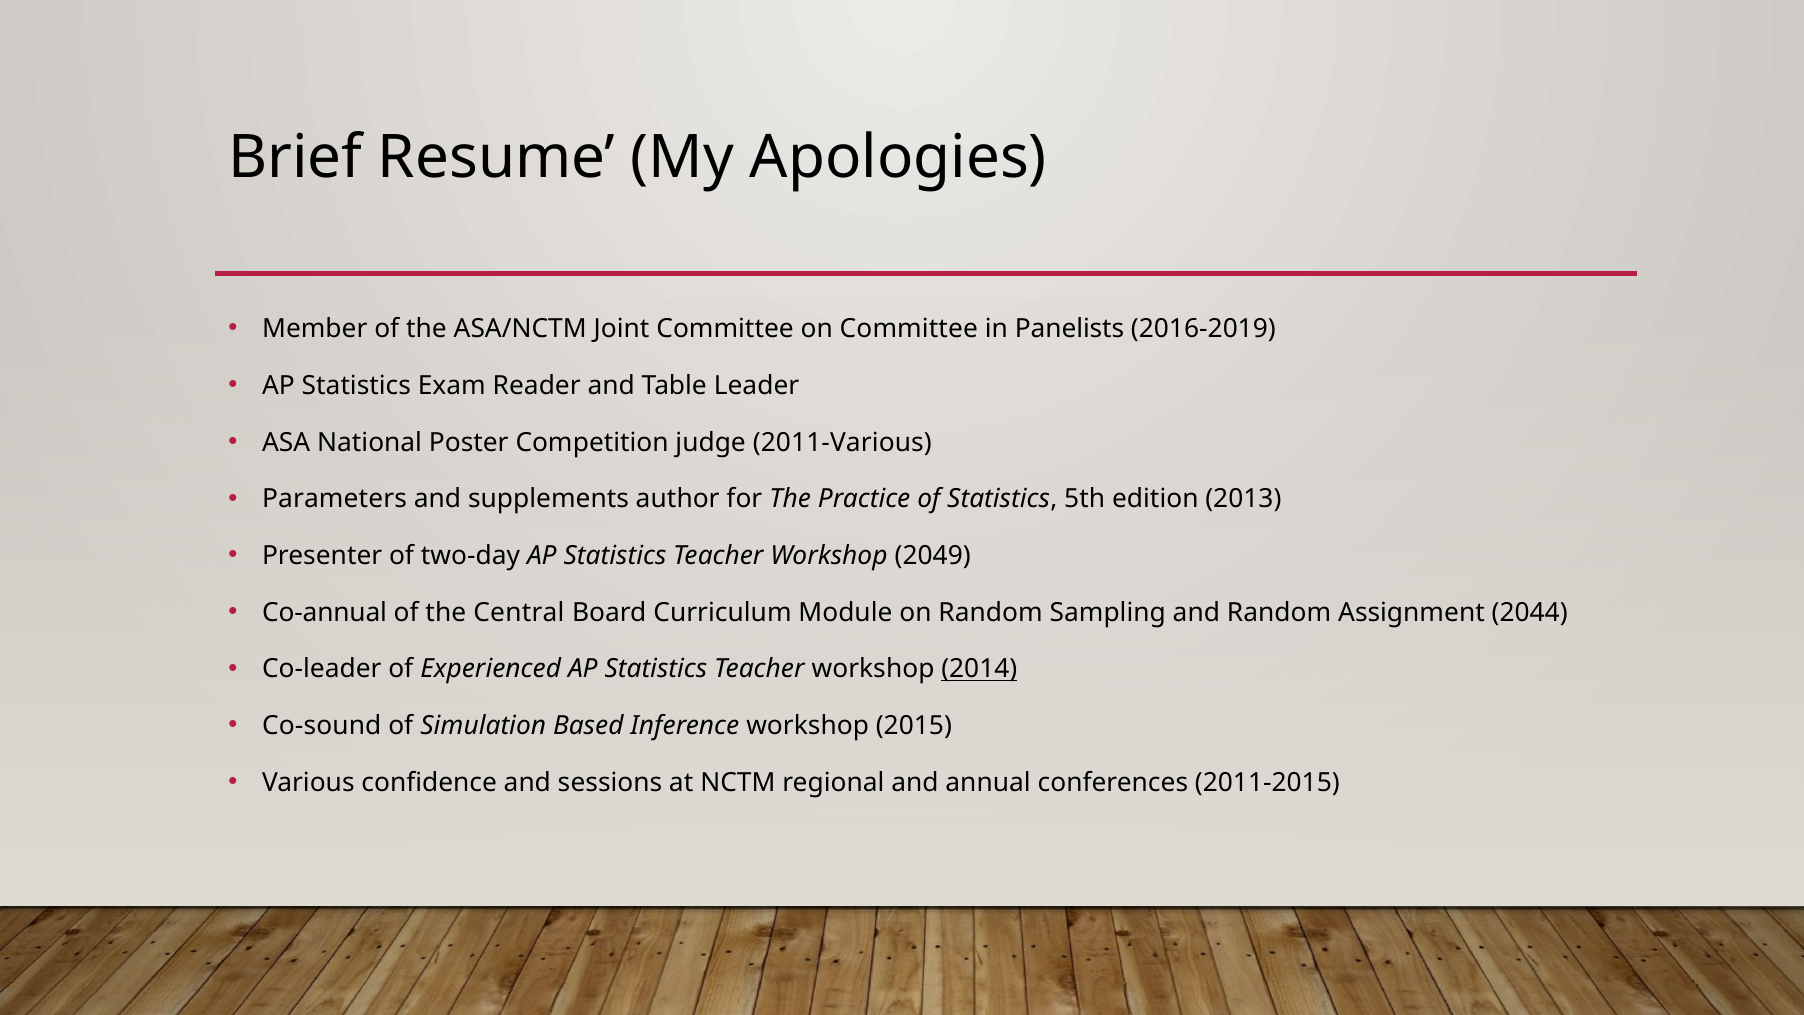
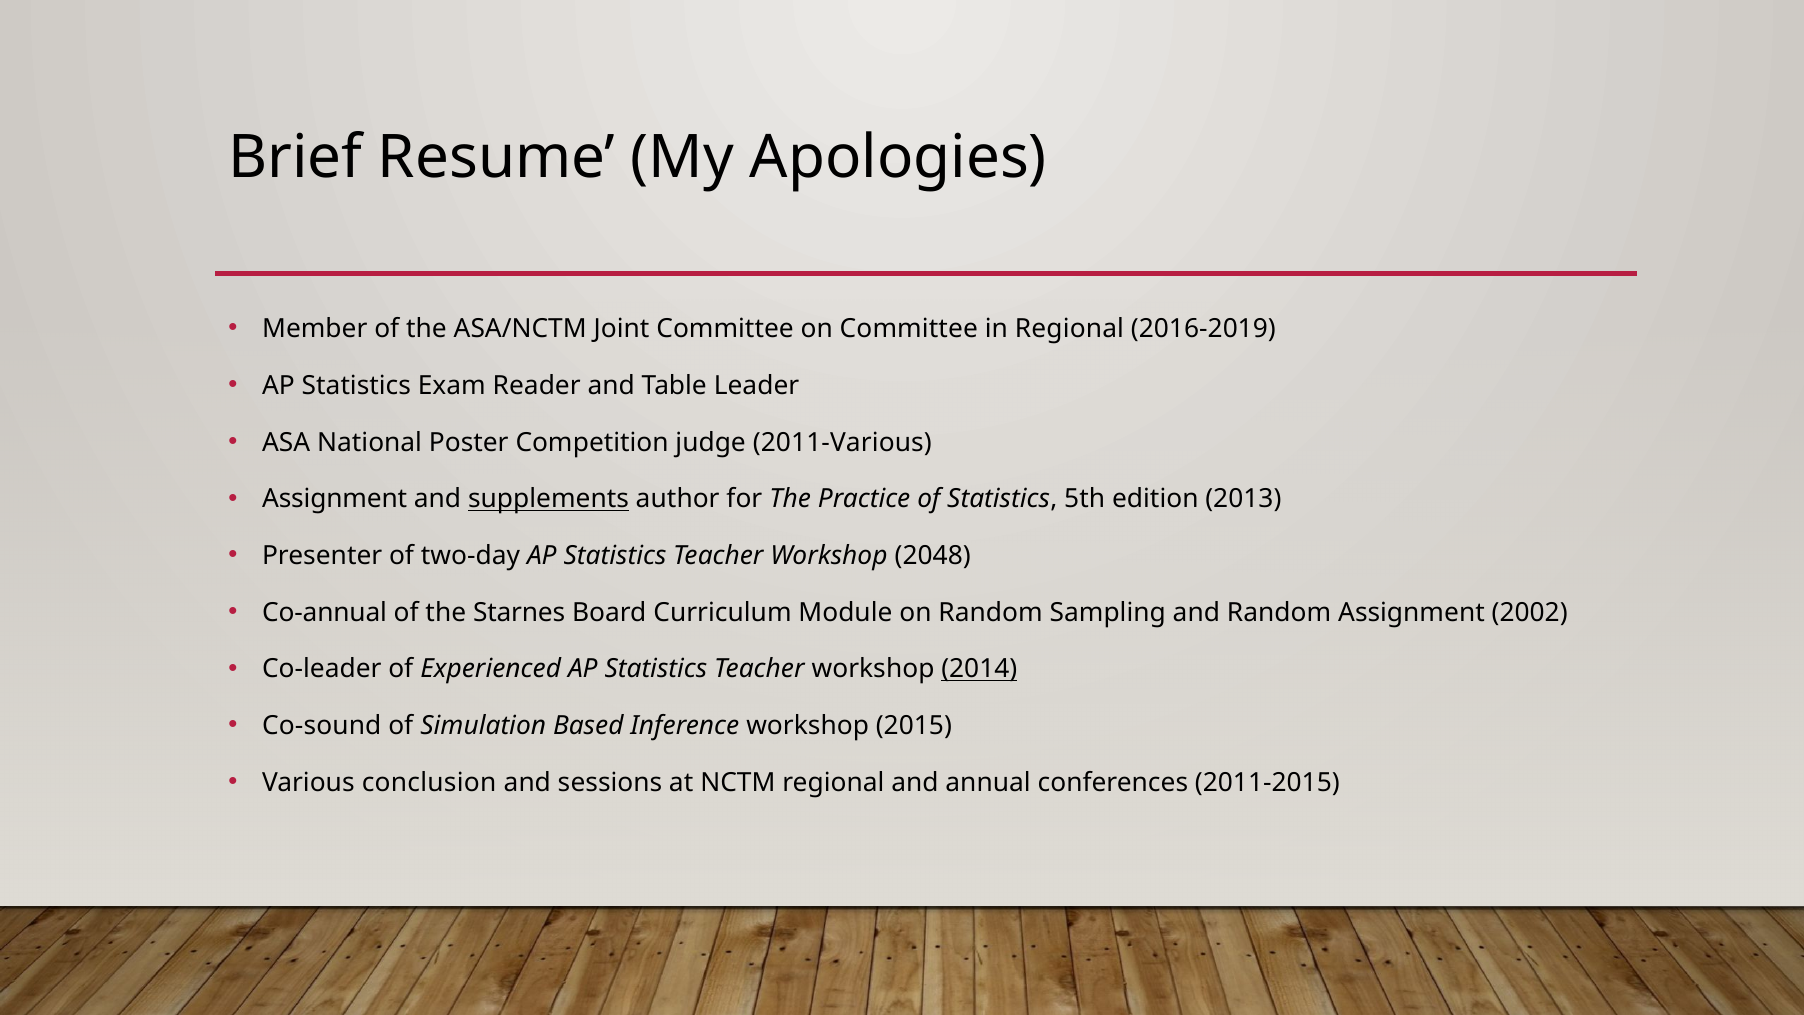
in Panelists: Panelists -> Regional (1069, 329)
Parameters: Parameters -> Assignment (335, 499)
supplements underline: none -> present (549, 499)
2049: 2049 -> 2048 (933, 556)
Central: Central -> Starnes (519, 612)
2044: 2044 -> 2002 (1530, 612)
confidence: confidence -> conclusion (429, 782)
